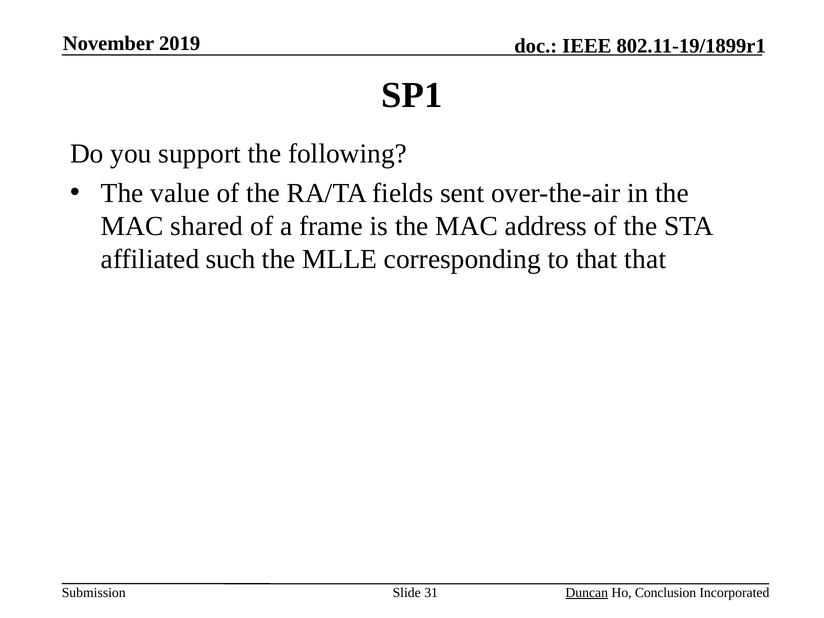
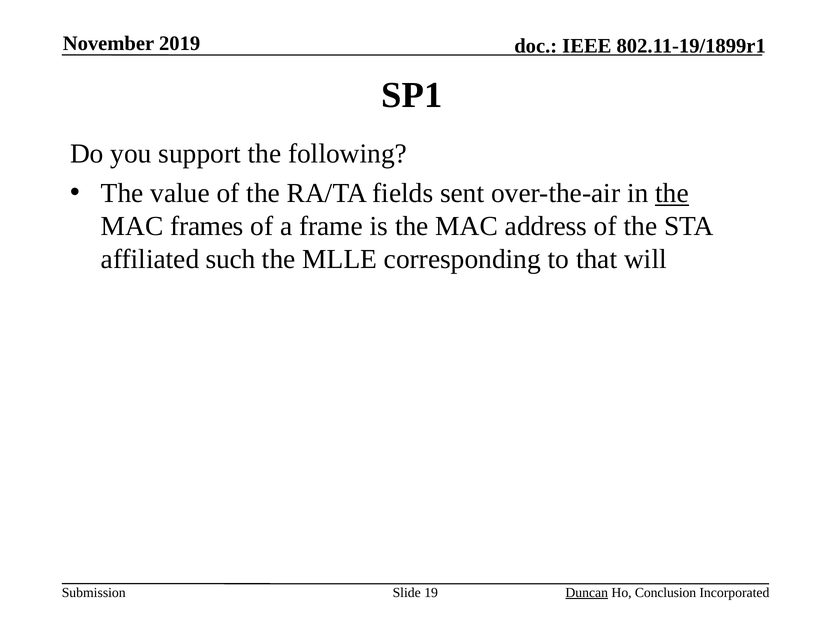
the underline: none -> present (672, 193)
shared: shared -> frames (207, 226)
that that: that -> will (645, 259)
31: 31 -> 19 (431, 593)
